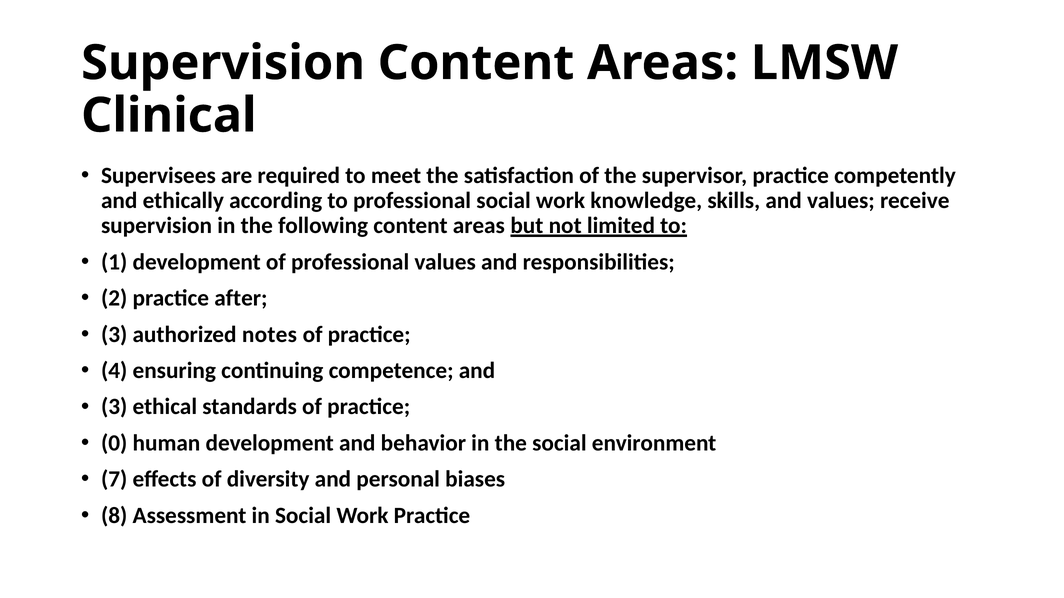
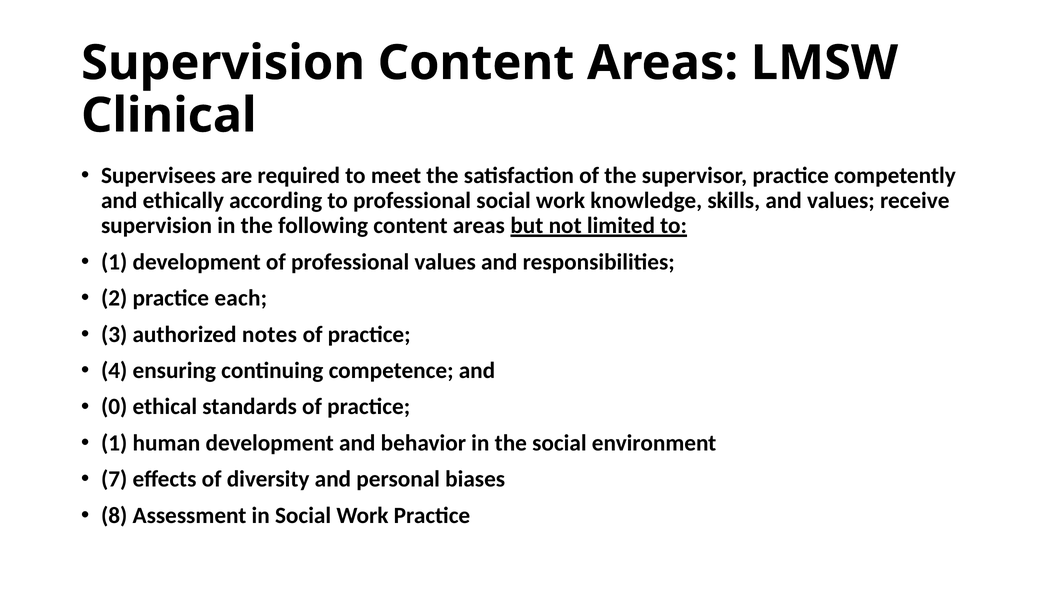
after: after -> each (241, 298)
3: 3 -> 0 (114, 407)
0: 0 -> 1 (114, 443)
